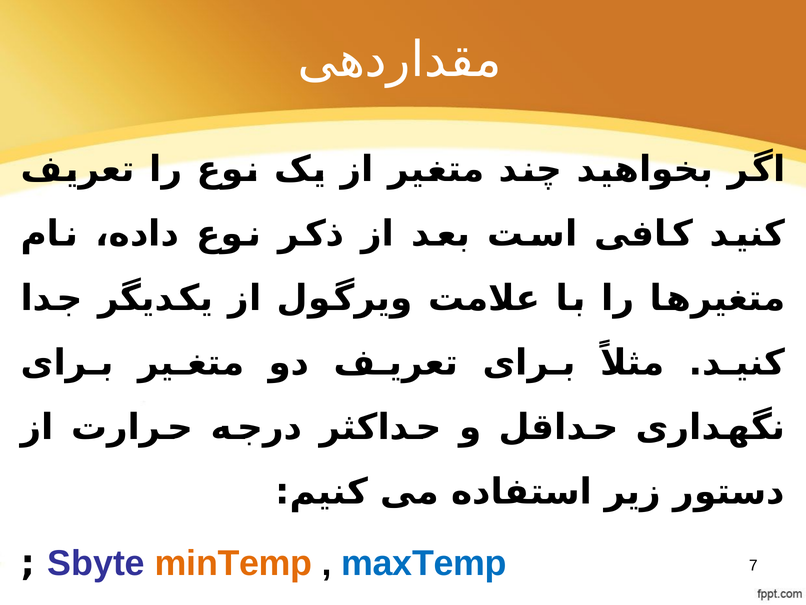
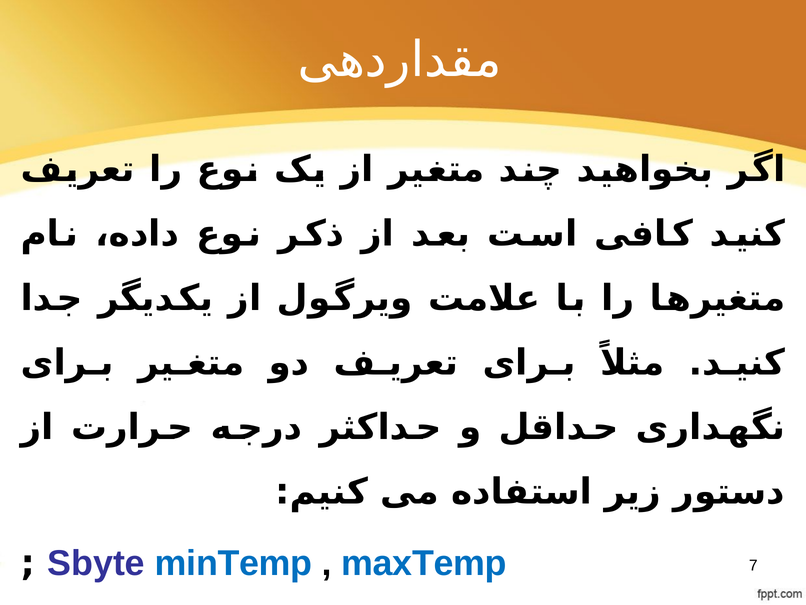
minTemp colour: orange -> blue (233, 563)
